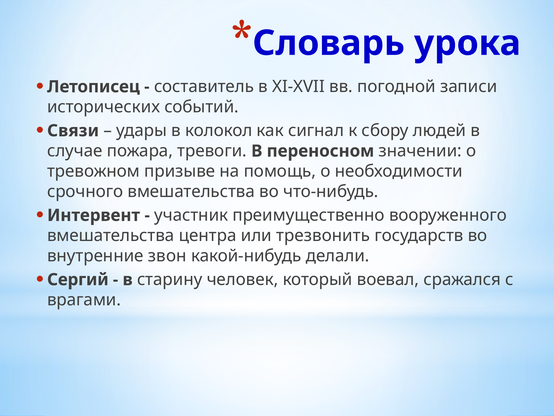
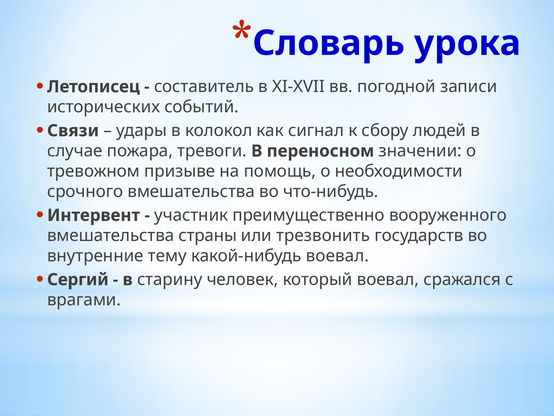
центра: центра -> страны (208, 235)
звон: звон -> тему (167, 256)
какой-нибудь делали: делали -> воевал (338, 256)
